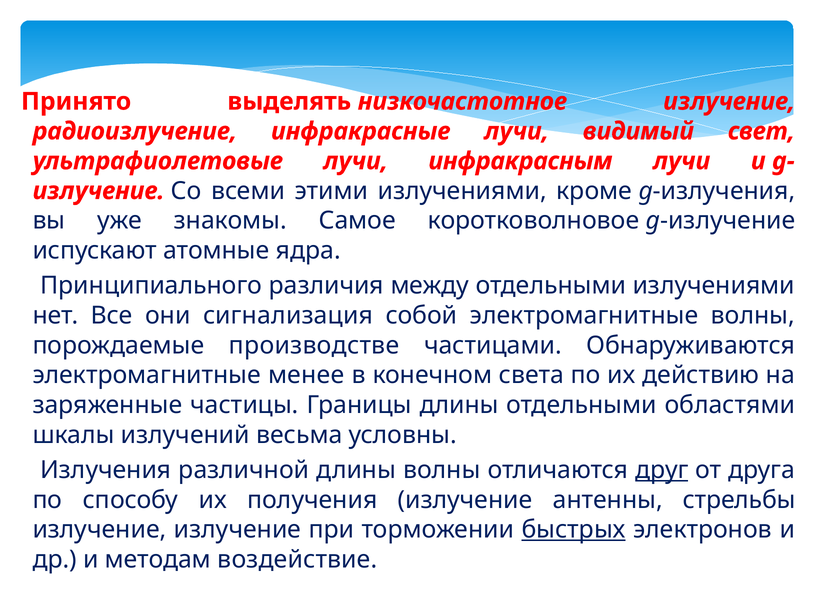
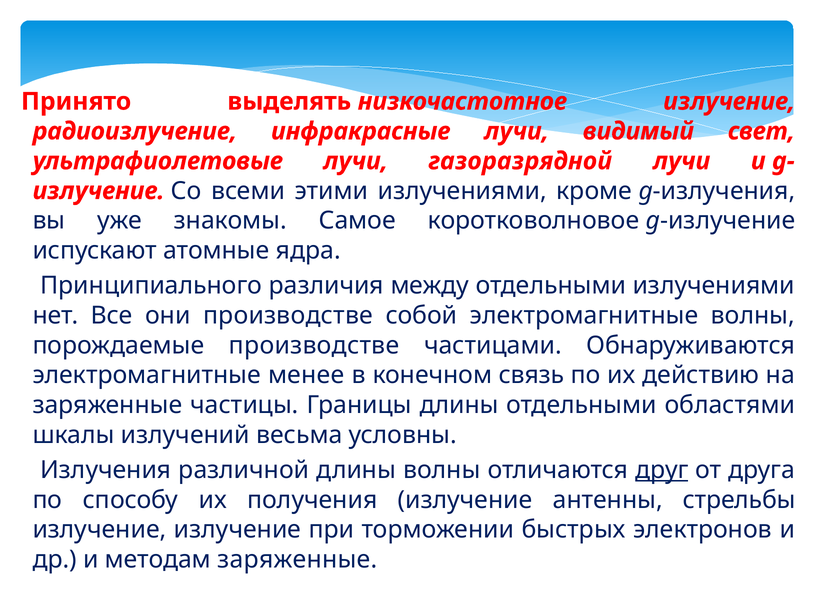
инфракрасным: инфракрасным -> газоразрядной (520, 161)
они сигнализация: сигнализация -> производстве (288, 315)
света: света -> связь (532, 375)
быстрых underline: present -> none (574, 529)
методам воздействие: воздействие -> заряженные (297, 559)
